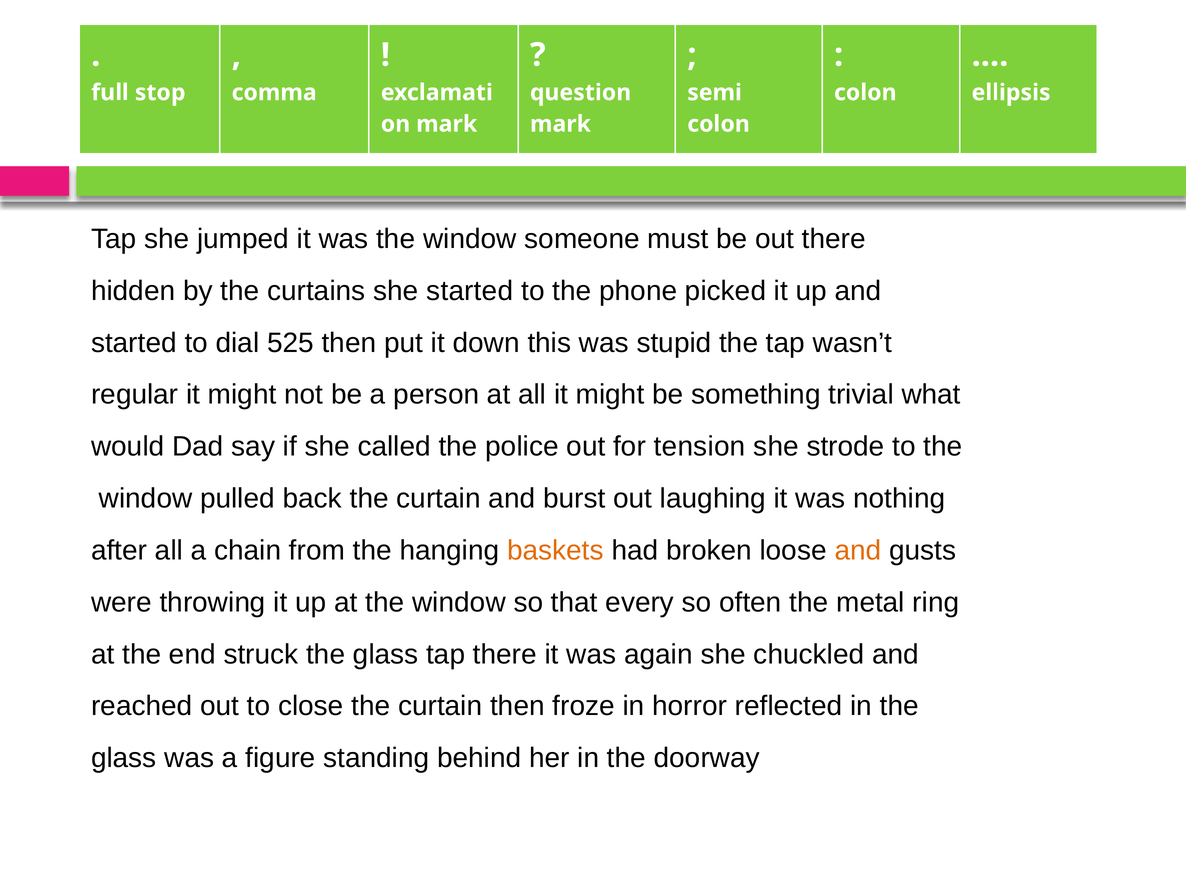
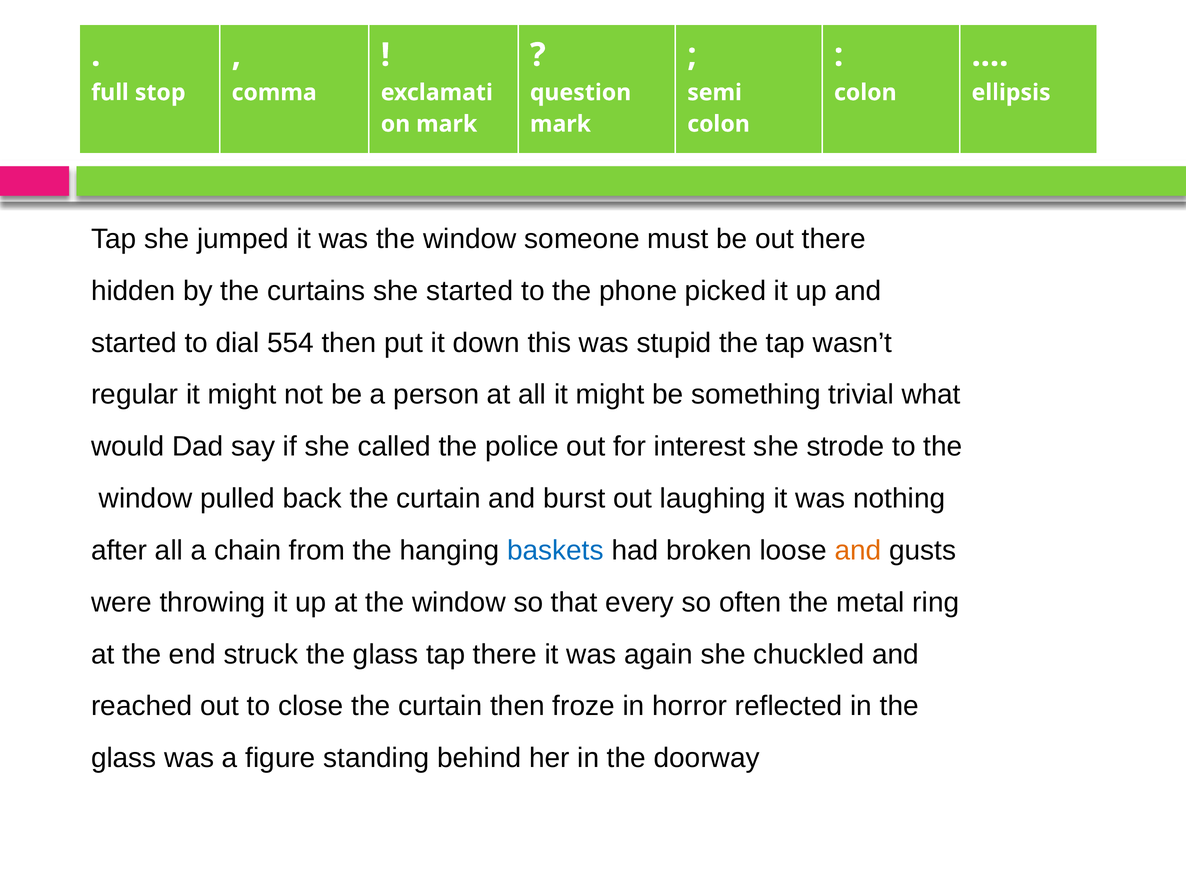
525: 525 -> 554 (290, 343)
tension: tension -> interest (700, 446)
baskets colour: orange -> blue (555, 550)
